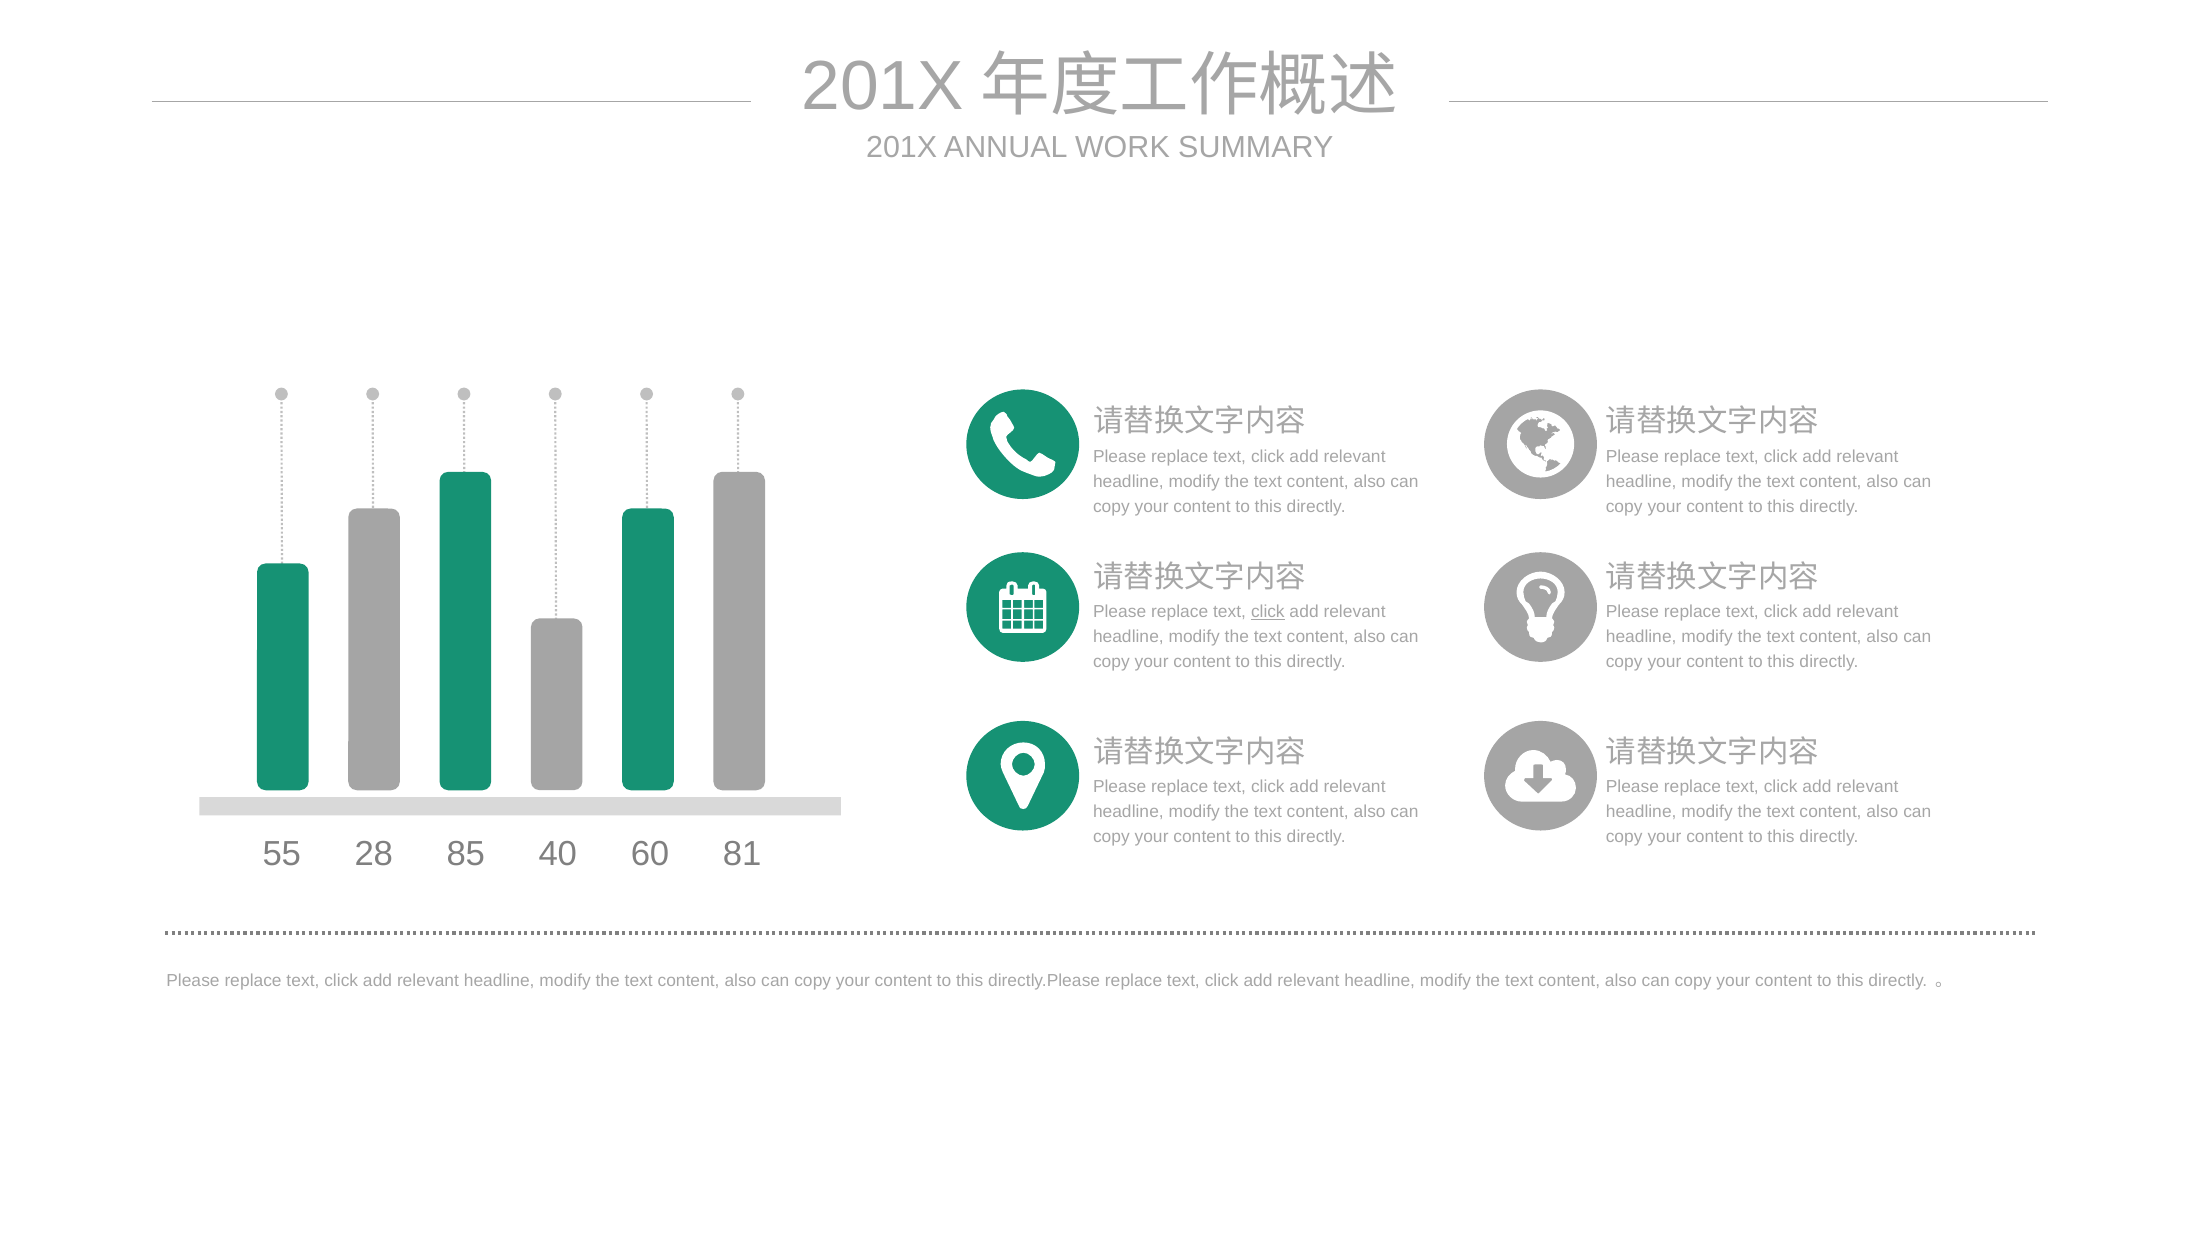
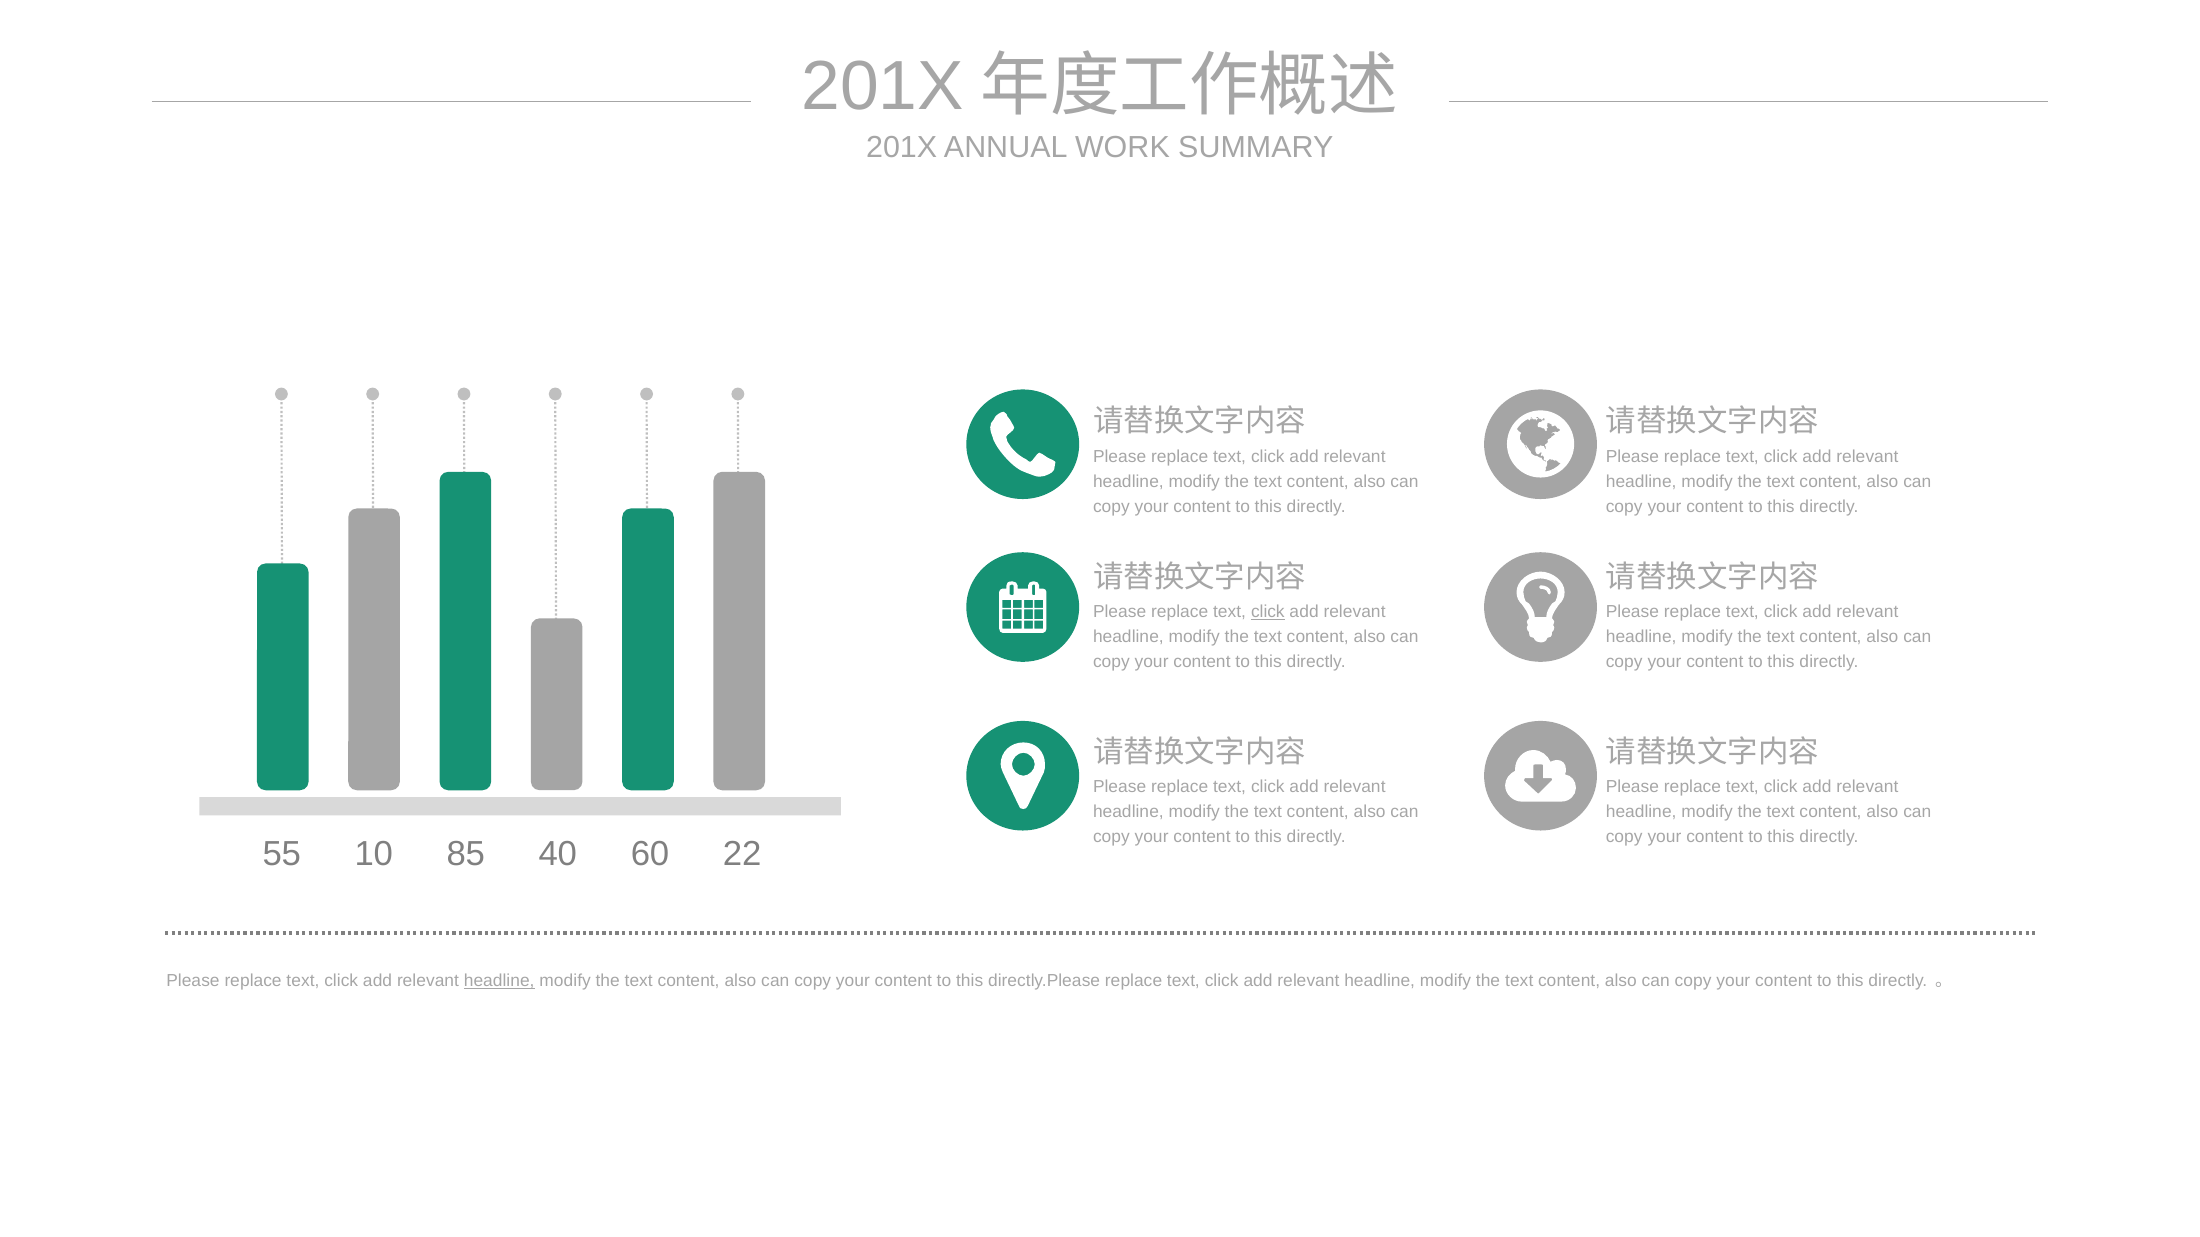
28: 28 -> 10 (374, 855)
81: 81 -> 22 (742, 855)
headline underline: none -> present (499, 981)
